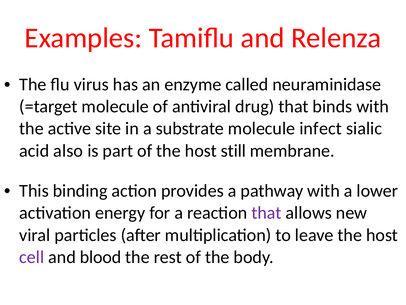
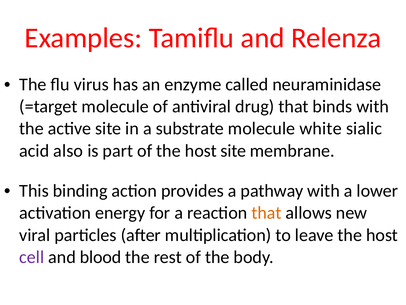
infect: infect -> white (321, 128)
host still: still -> site (233, 150)
that colour: purple -> orange (267, 213)
